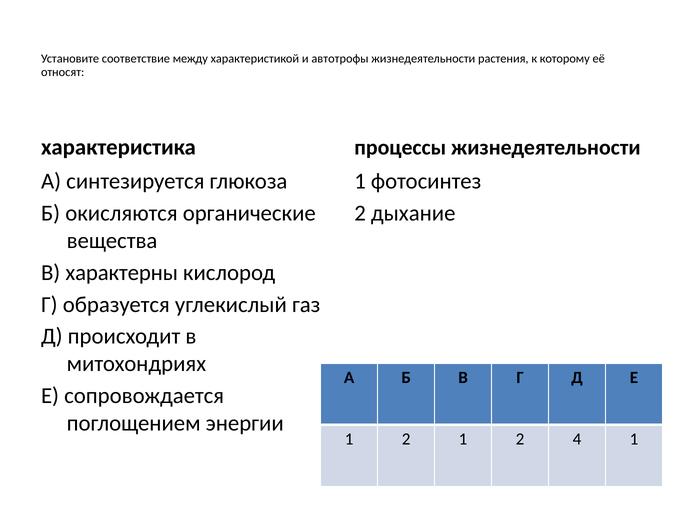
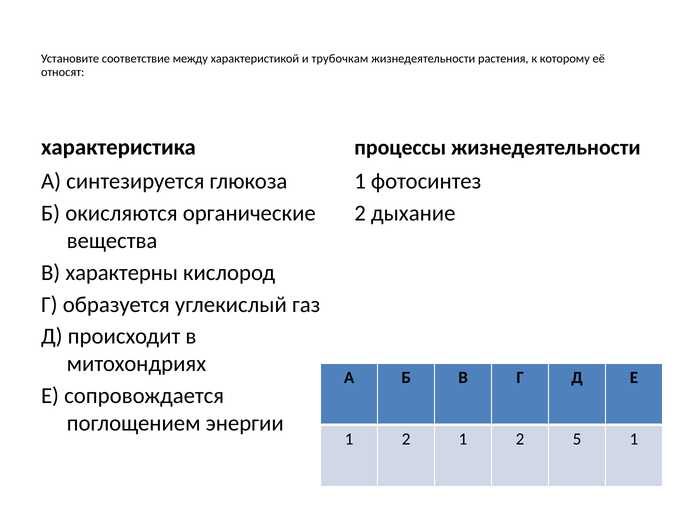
автотрофы: автотрофы -> трубочкам (340, 59)
4: 4 -> 5 (577, 439)
